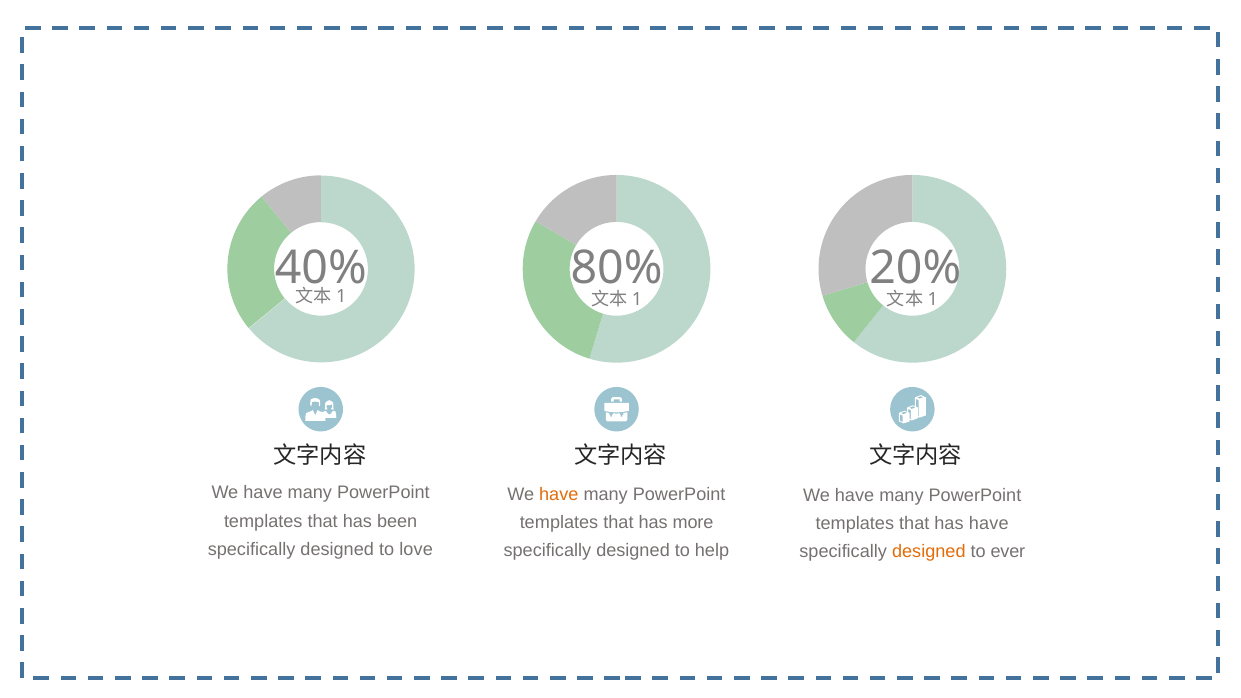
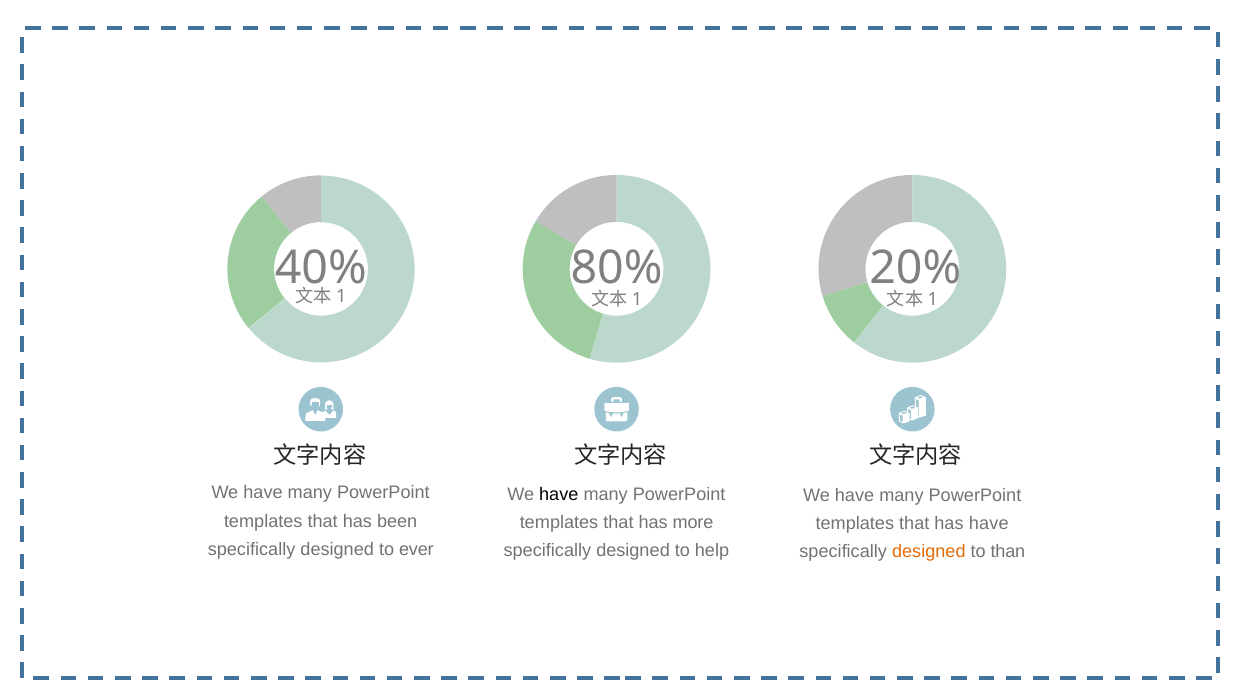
have colour: orange -> black (559, 494)
love: love -> ever (416, 549)
ever: ever -> than (1008, 552)
